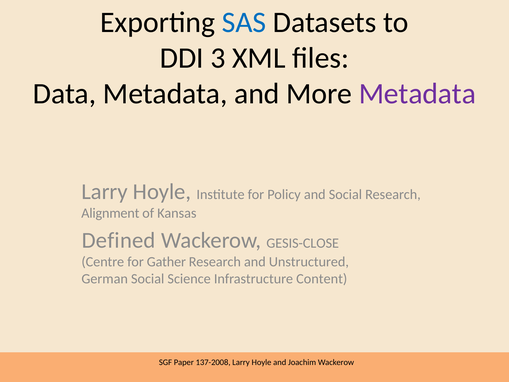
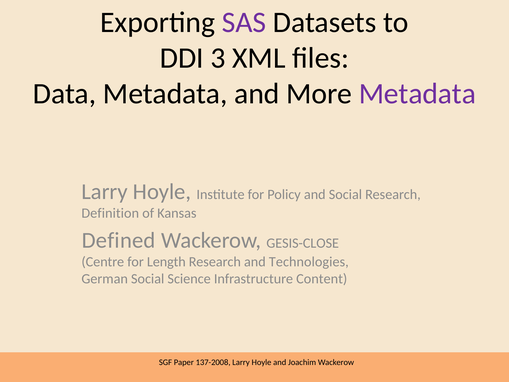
SAS colour: blue -> purple (244, 22)
Alignment: Alignment -> Definition (110, 213)
Gather: Gather -> Length (166, 262)
Unstructured: Unstructured -> Technologies (309, 262)
